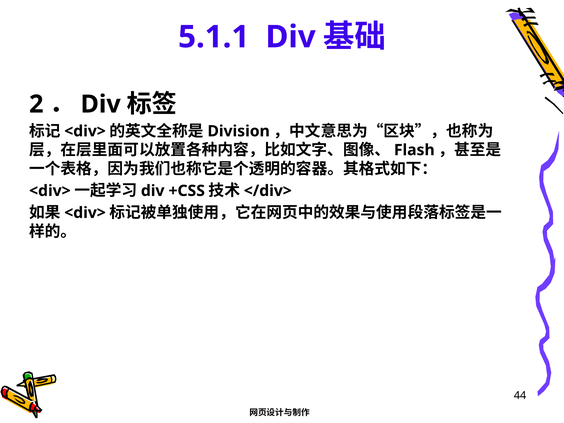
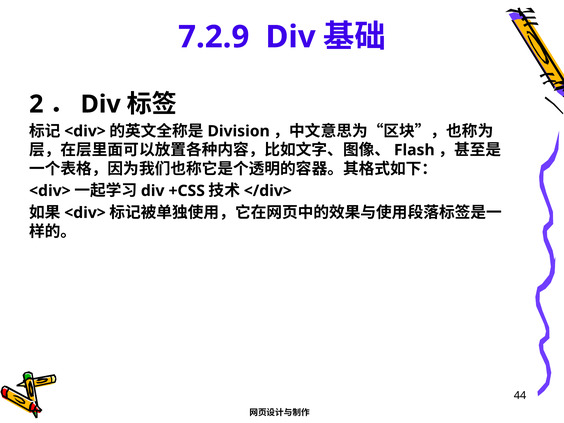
5.1.1: 5.1.1 -> 7.2.9 (214, 37)
